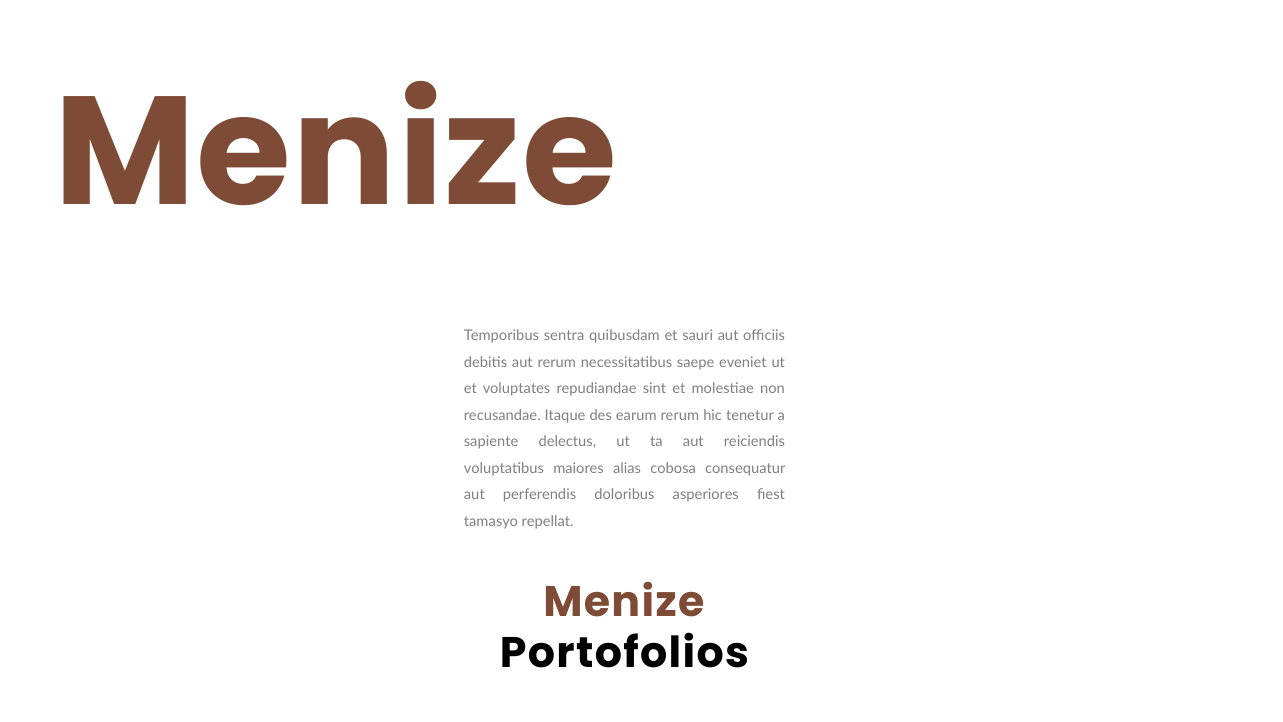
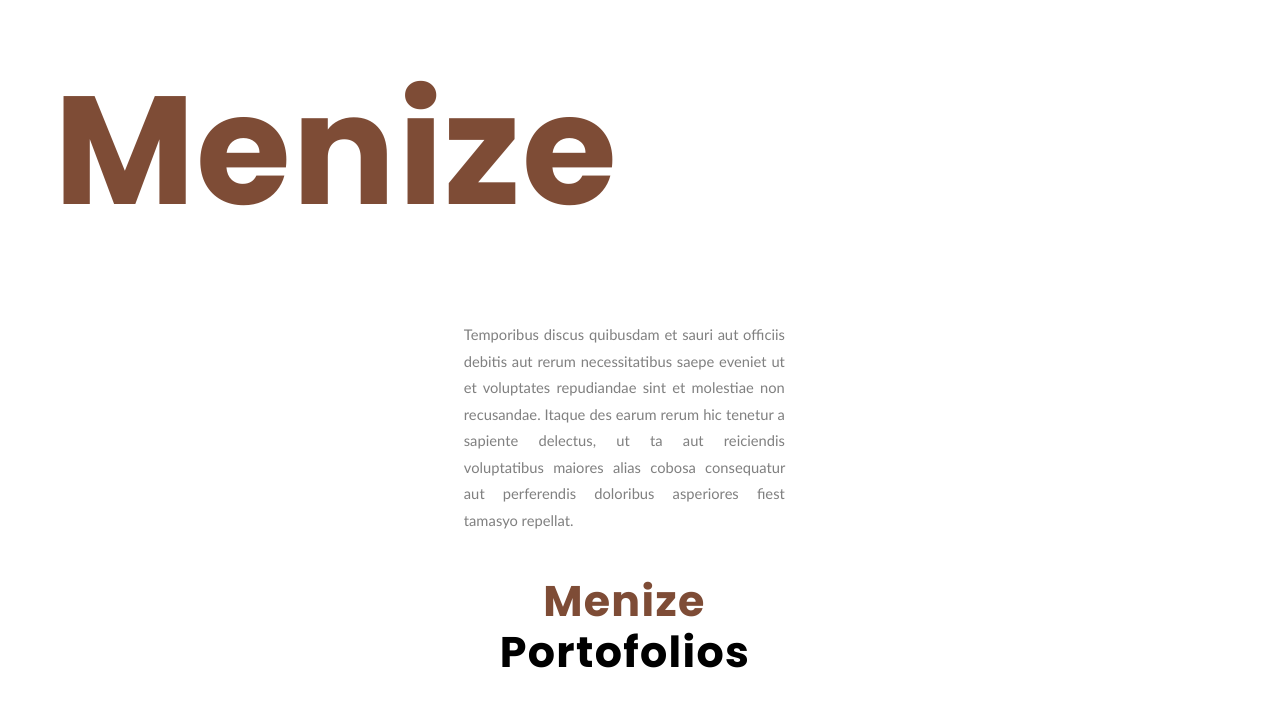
sentra: sentra -> discus (564, 336)
